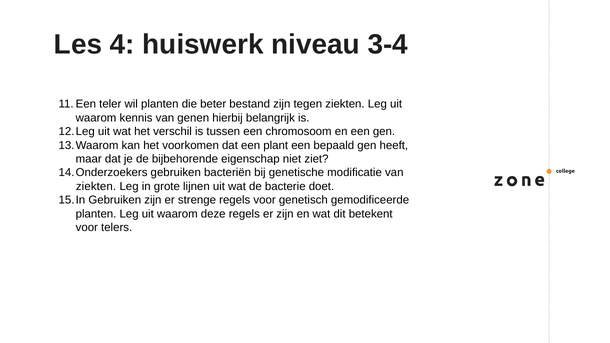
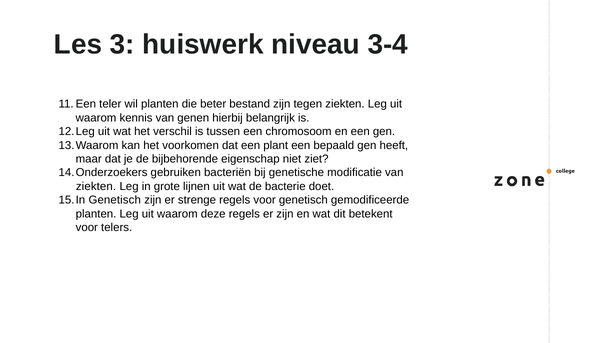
4: 4 -> 3 (122, 45)
Gebruiken: Gebruiken -> Genetisch (115, 200)
